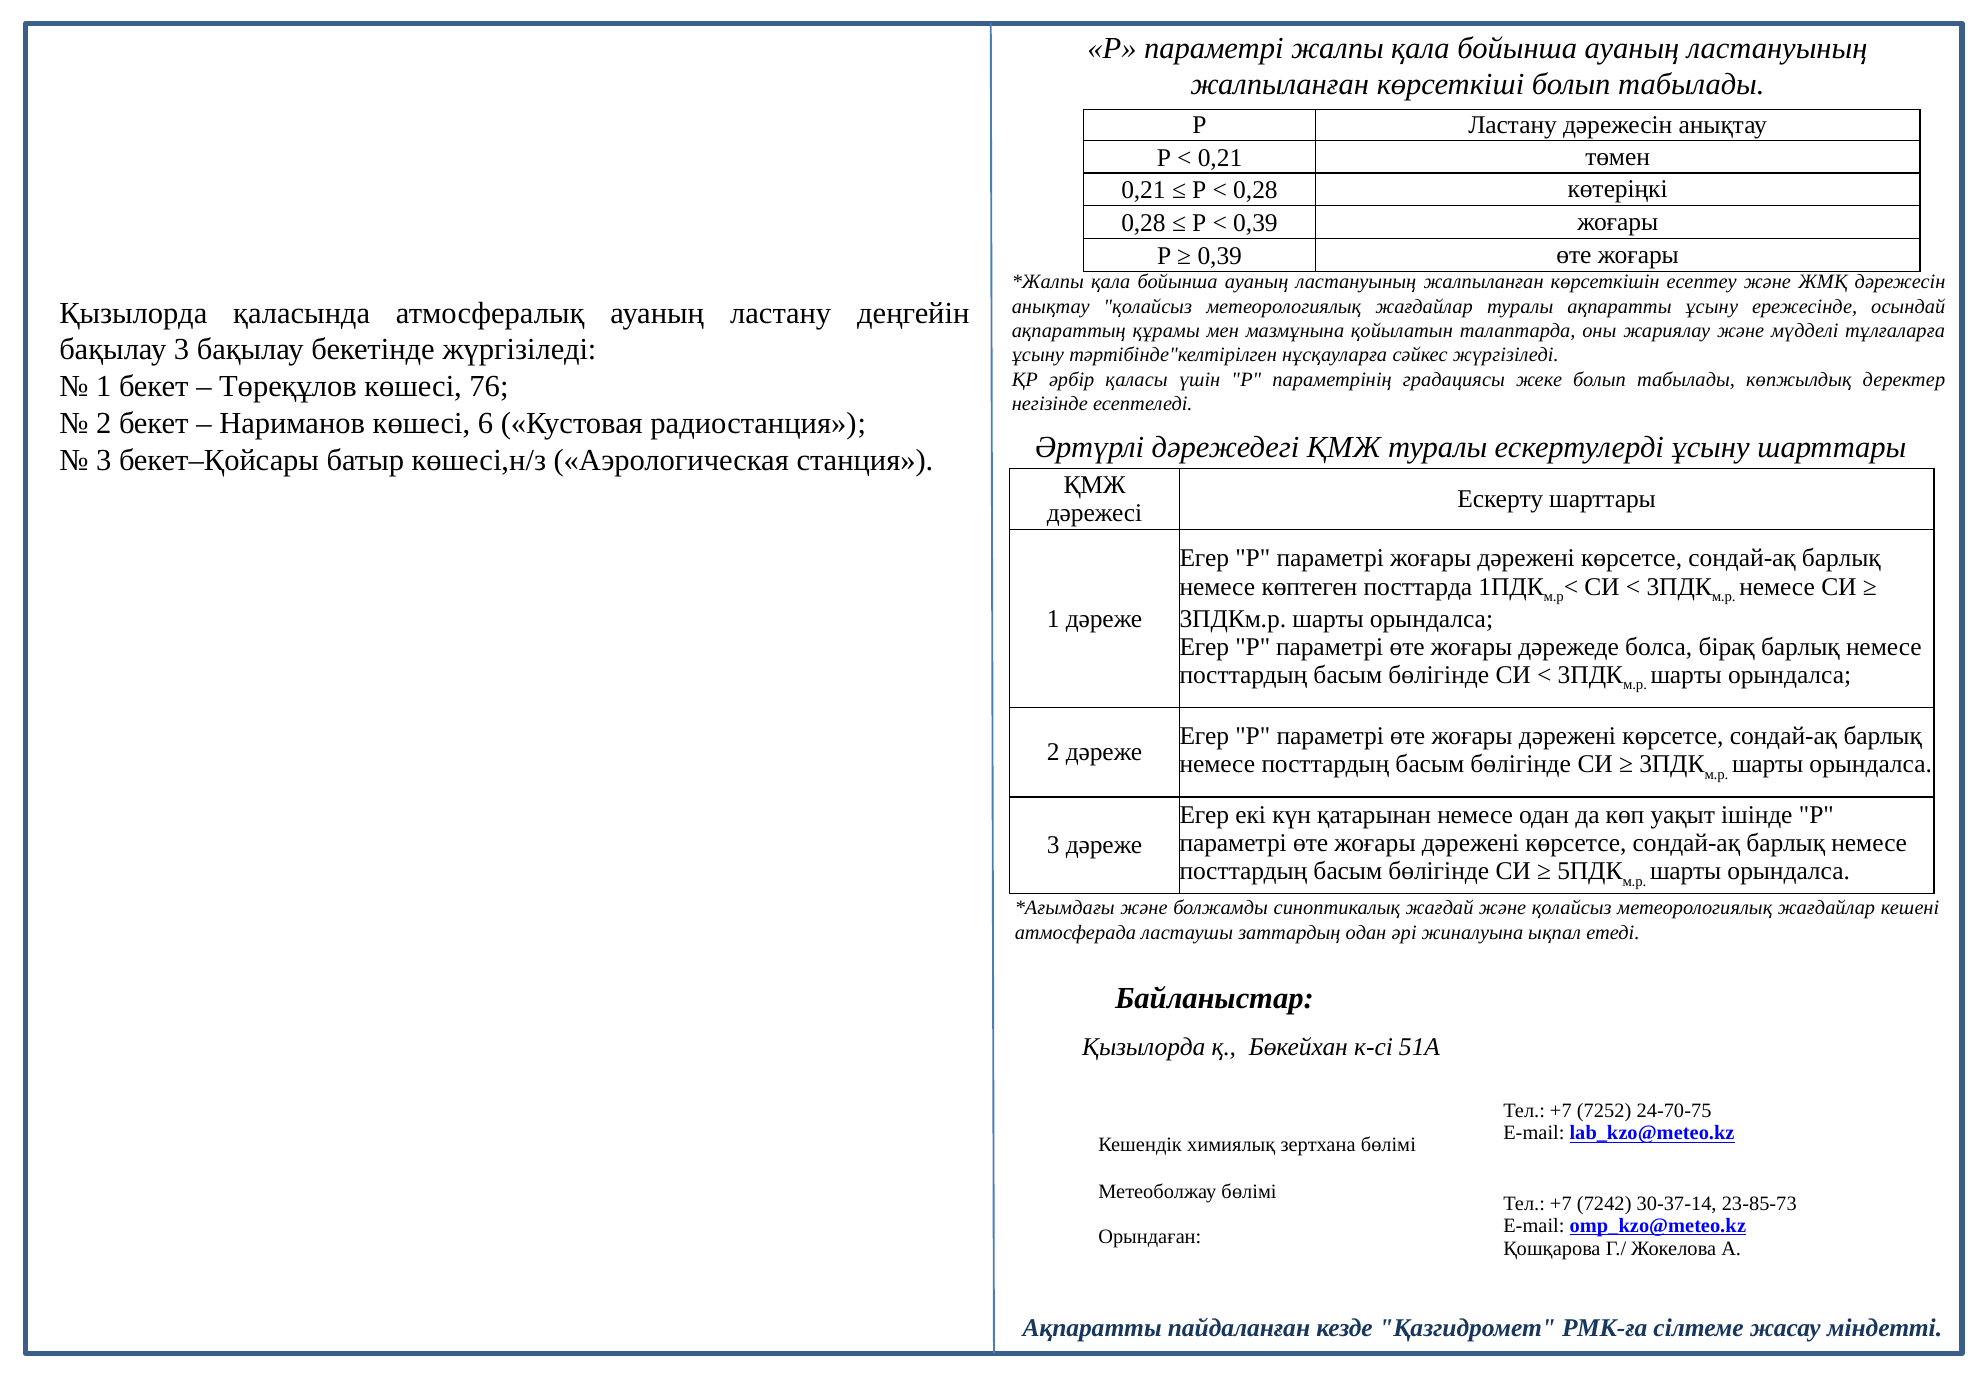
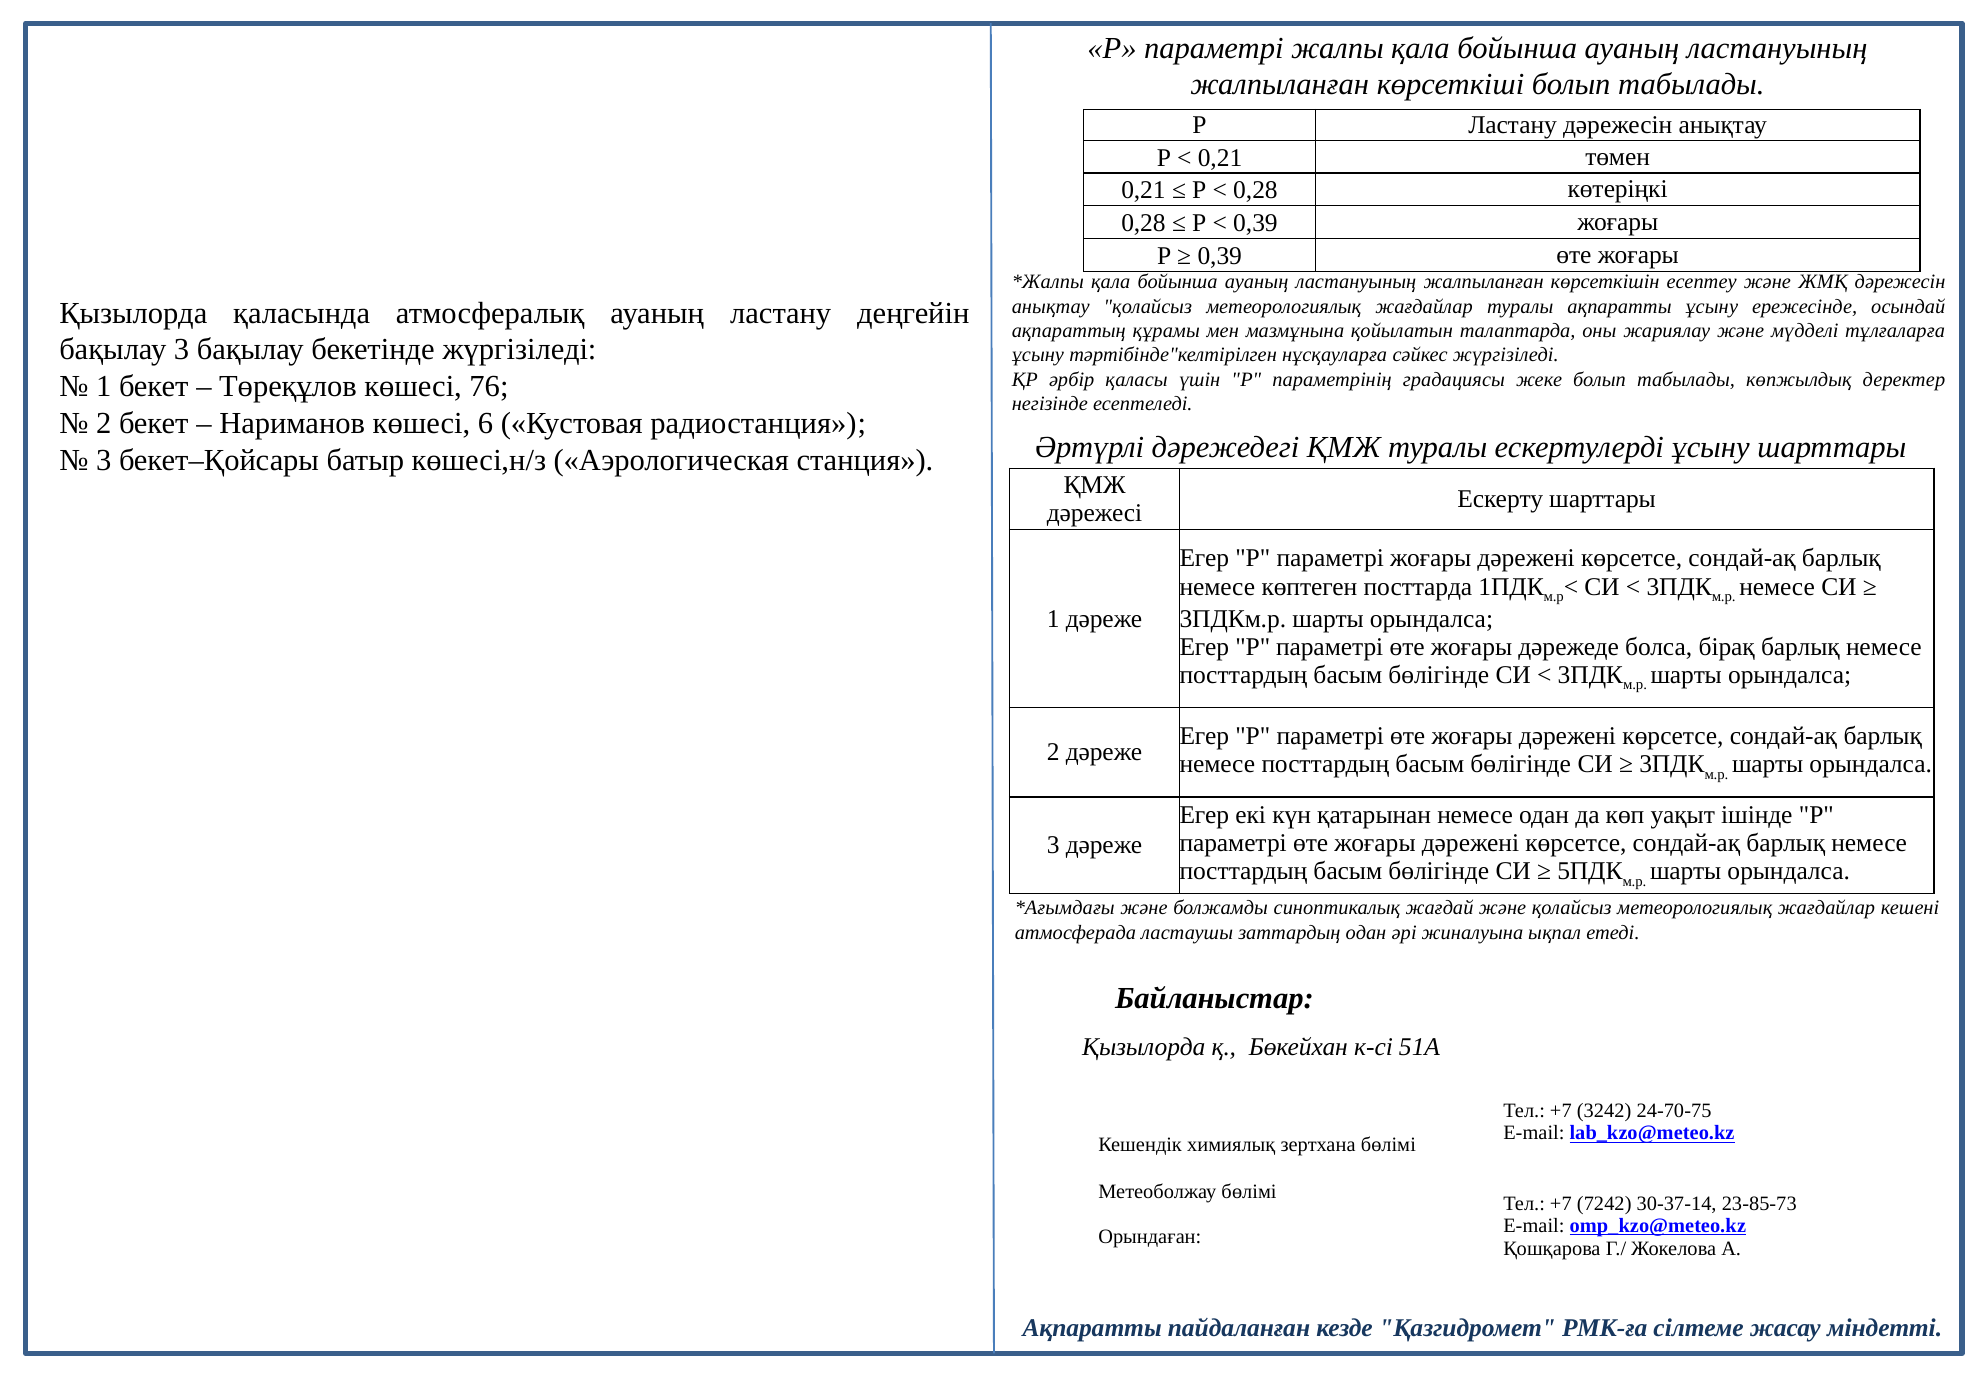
7252: 7252 -> 3242 (1604, 1110)
